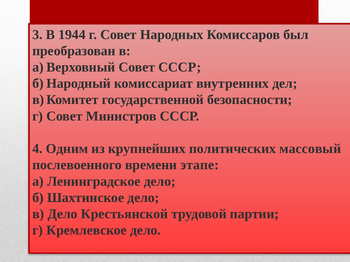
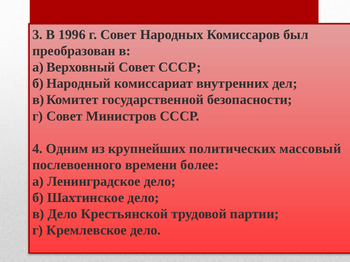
1944: 1944 -> 1996 (72, 35)
этапе: этапе -> более (200, 165)
